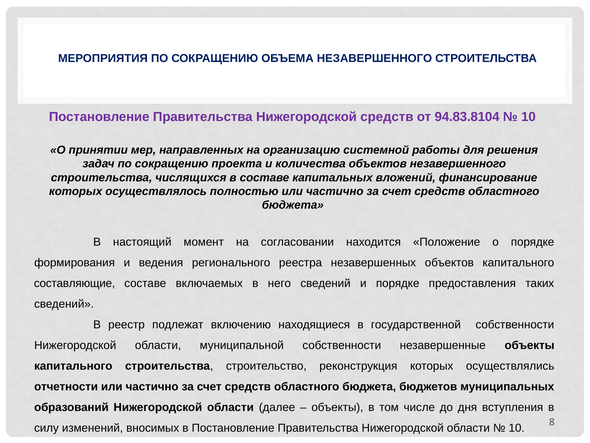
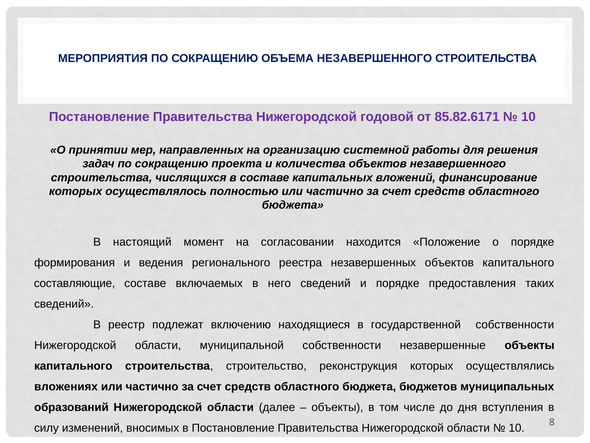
Нижегородской средств: средств -> годовой (387, 117)
94.83.8104: 94.83.8104 -> 85.82.6171 (467, 117)
отчетности: отчетности -> вложениях (66, 386)
